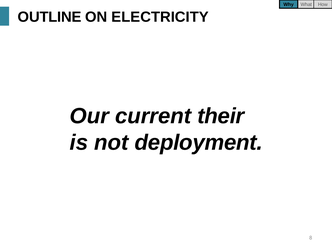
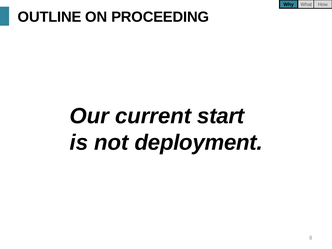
ELECTRICITY: ELECTRICITY -> PROCEEDING (160, 17)
their: their -> start (221, 116)
